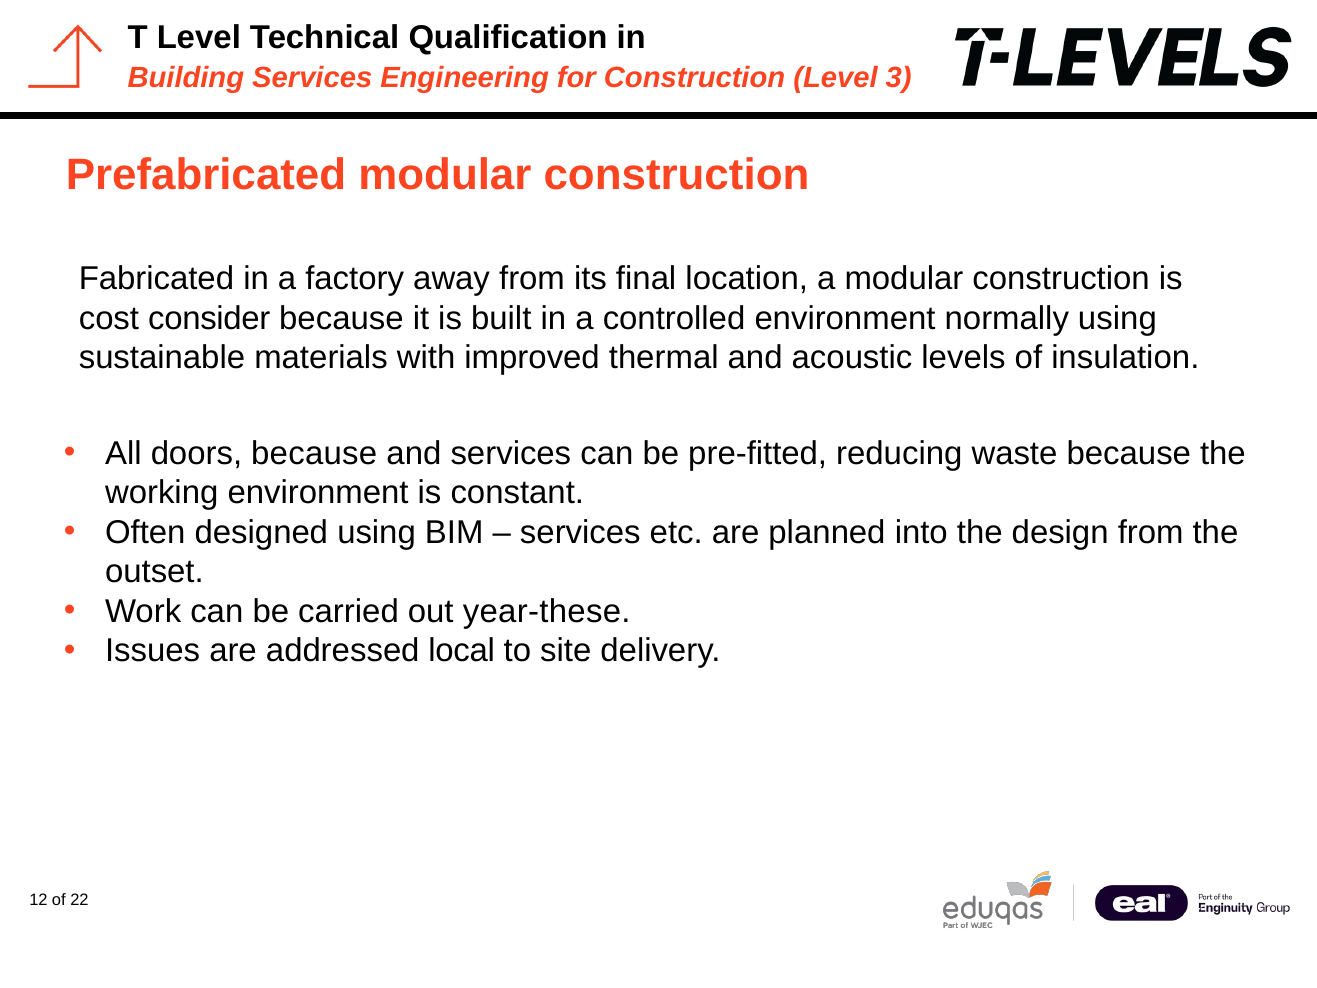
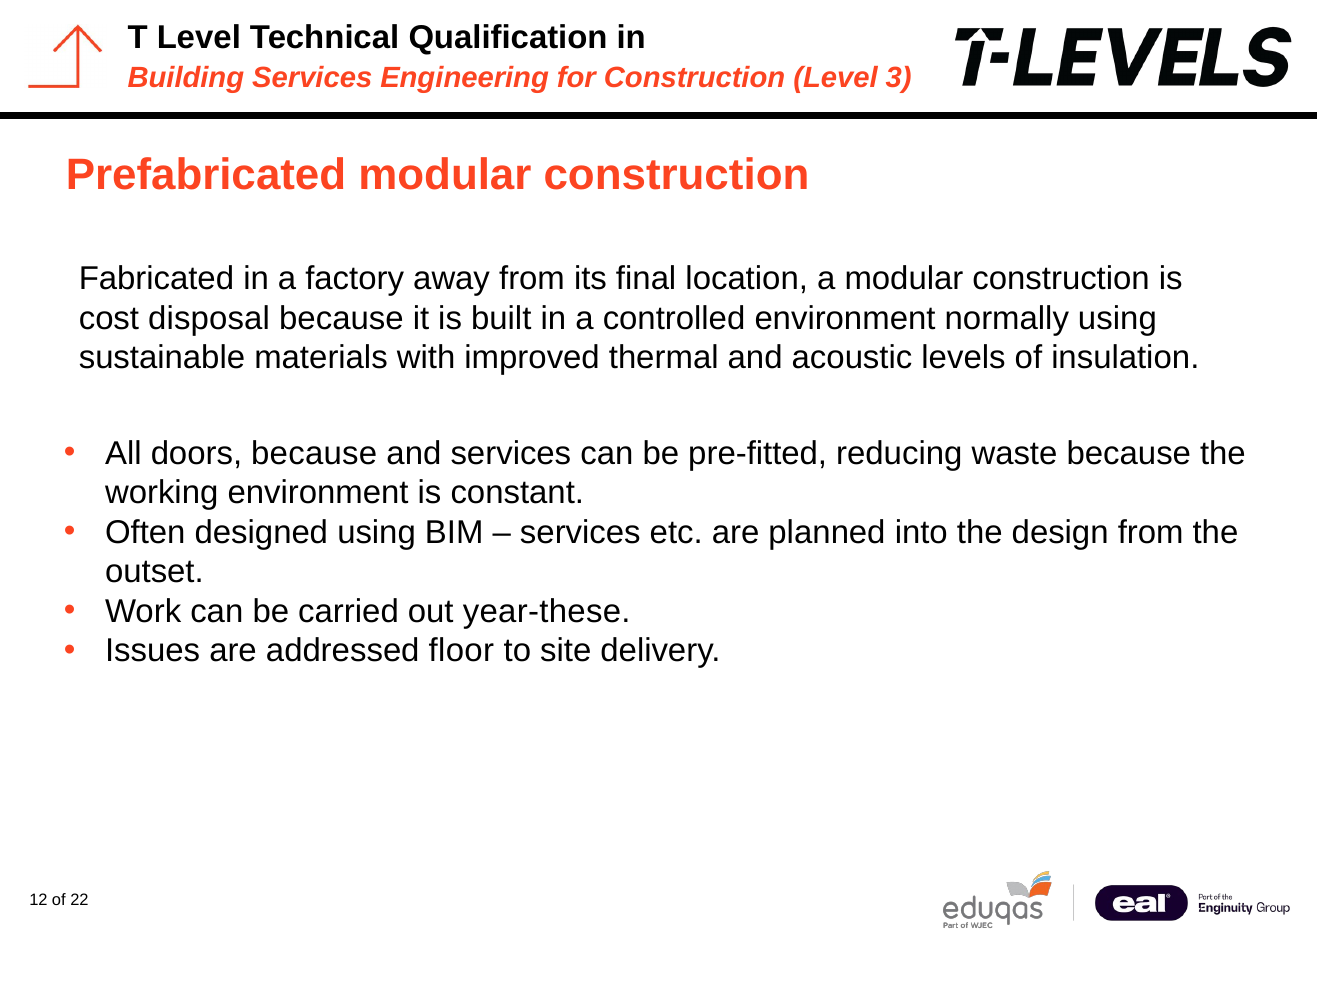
consider: consider -> disposal (209, 318)
local: local -> floor (461, 651)
